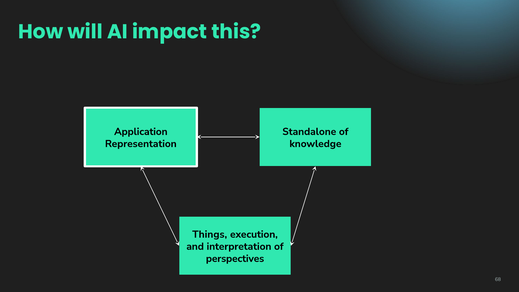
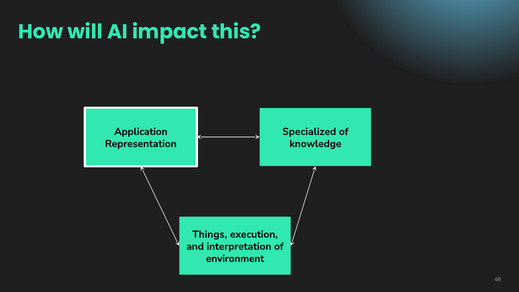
Standalone: Standalone -> Specialized (309, 132)
perspectives: perspectives -> environment (235, 258)
